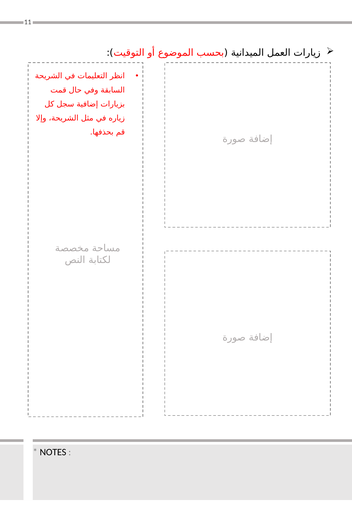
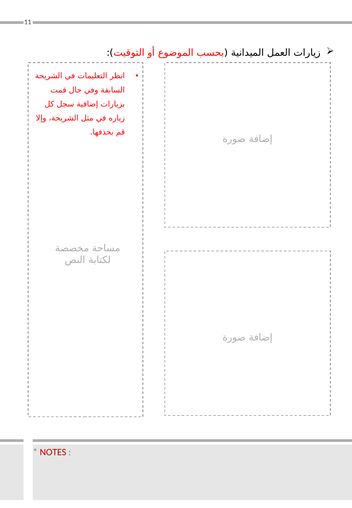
NOTES colour: black -> red (53, 452)
